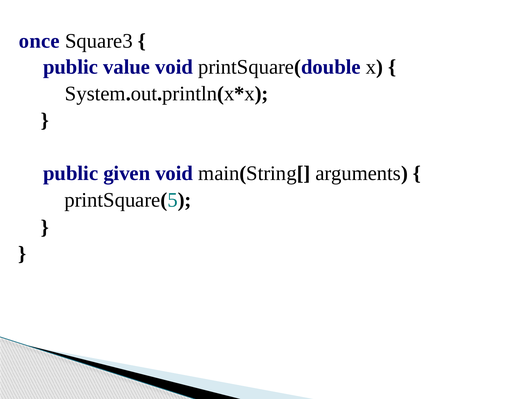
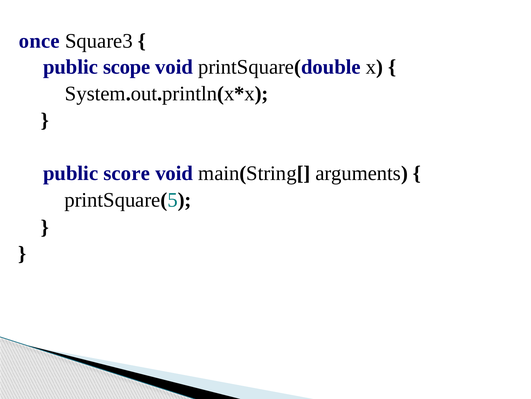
value: value -> scope (127, 67)
given: given -> score (127, 173)
